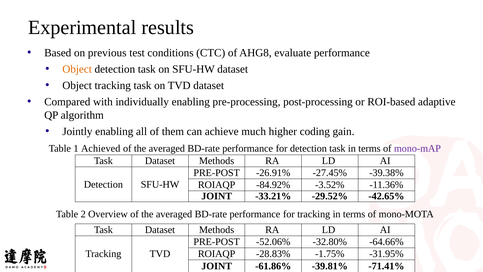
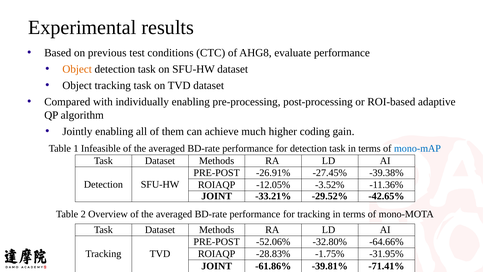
Achieved: Achieved -> Infeasible (101, 148)
mono-mAP colour: purple -> blue (417, 148)
-84.92%: -84.92% -> -12.05% (273, 185)
